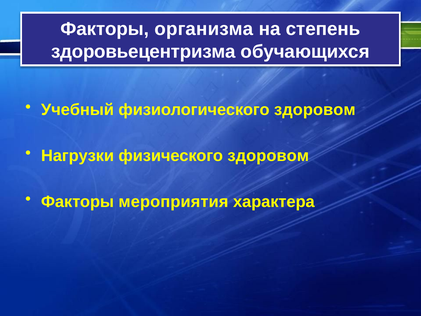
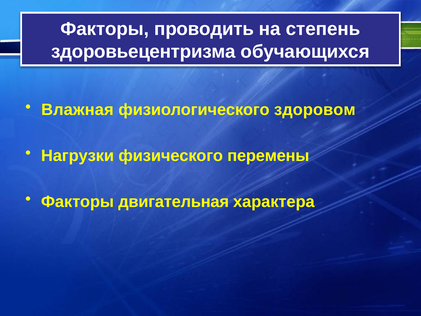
организма: организма -> проводить (204, 29)
Учебный: Учебный -> Влажная (77, 110)
физического здоровом: здоровом -> перемены (268, 156)
мероприятия: мероприятия -> двигательная (174, 201)
